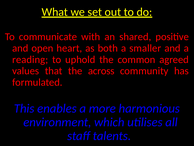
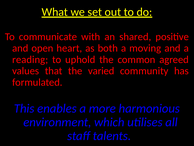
smaller: smaller -> moving (145, 48)
across: across -> varied (101, 71)
